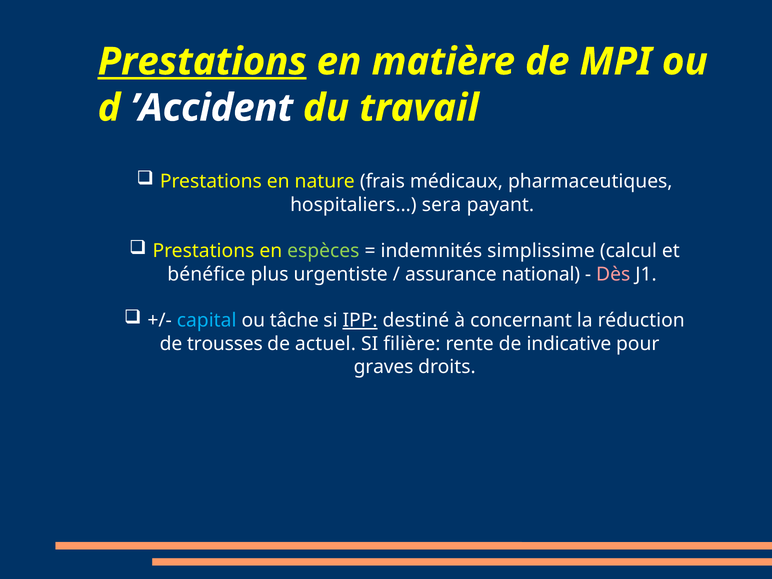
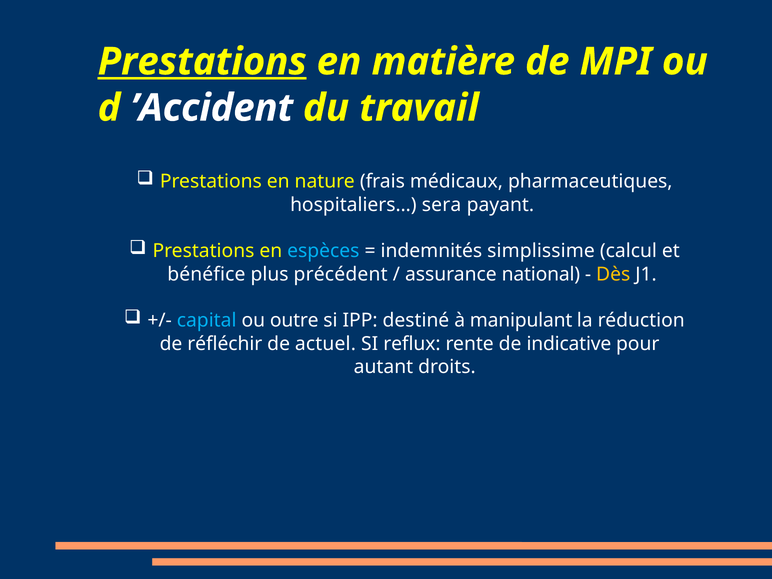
espèces colour: light green -> light blue (323, 251)
urgentiste: urgentiste -> précédent (341, 274)
Dès colour: pink -> yellow (613, 274)
tâche: tâche -> outre (294, 321)
IPP underline: present -> none (360, 321)
concernant: concernant -> manipulant (521, 321)
trousses: trousses -> réfléchir (225, 344)
filière: filière -> reflux (412, 344)
graves: graves -> autant (383, 367)
